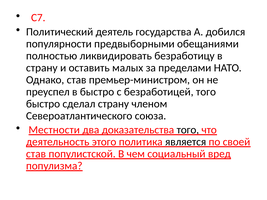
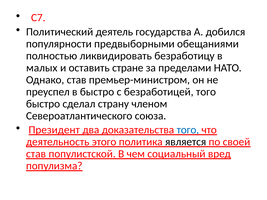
страну: страну -> малых (42, 68)
малых: малых -> стране (128, 68)
Местности: Местности -> Президент (54, 130)
того colour: black -> blue (188, 130)
